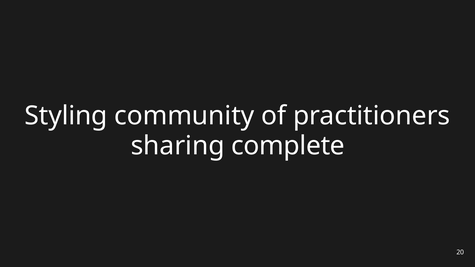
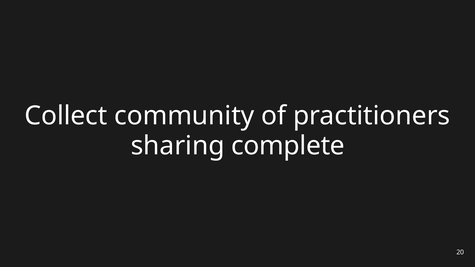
Styling: Styling -> Collect (66, 116)
